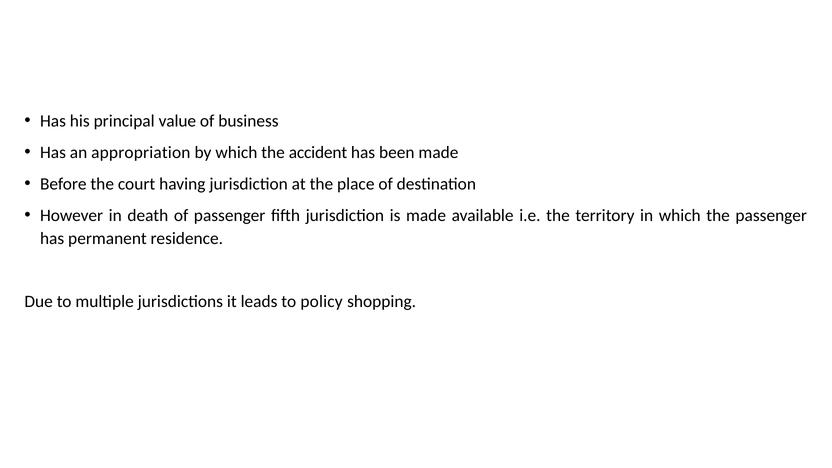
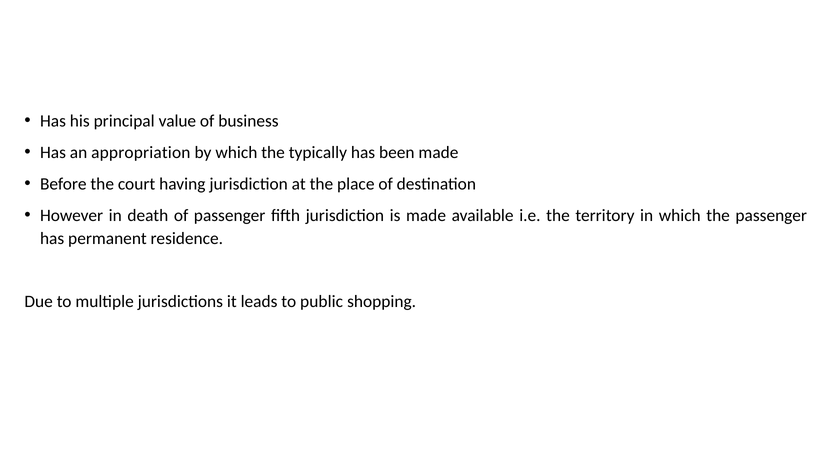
accident: accident -> typically (318, 152)
policy: policy -> public (322, 301)
